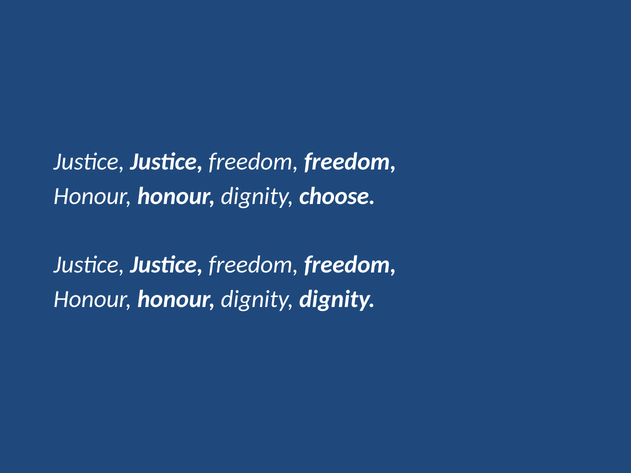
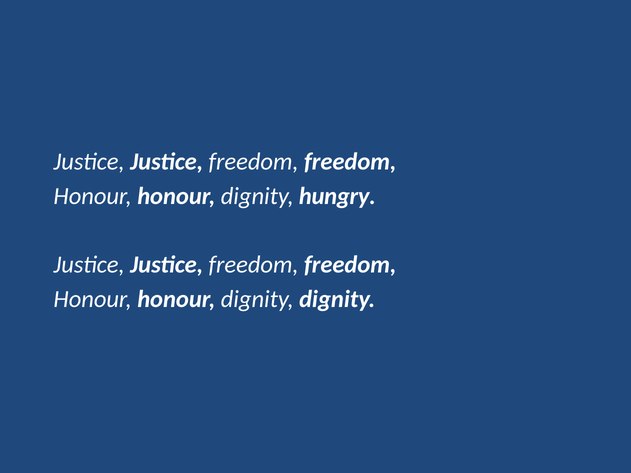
choose: choose -> hungry (337, 196)
